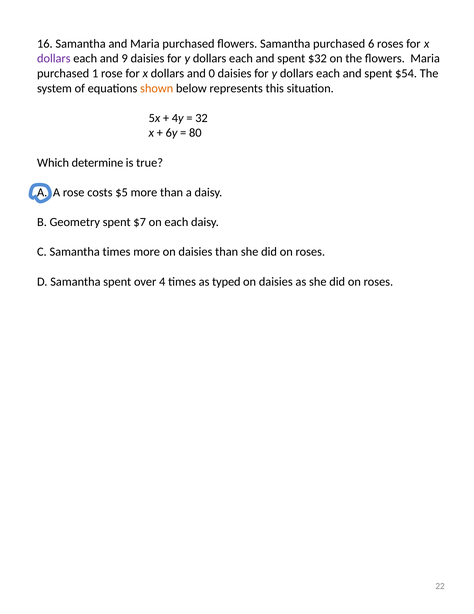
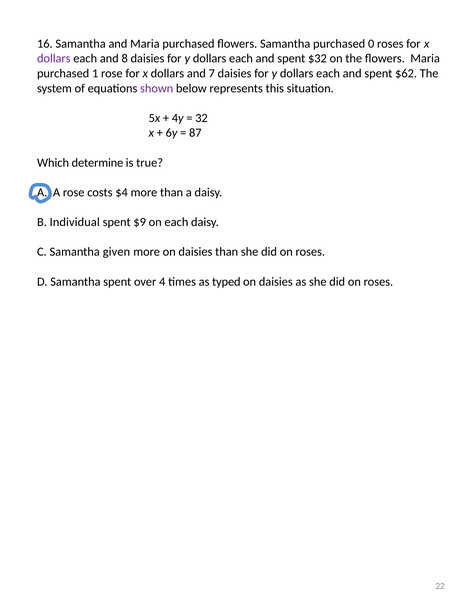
6: 6 -> 0 (371, 44)
9: 9 -> 8 (125, 58)
0: 0 -> 7 (212, 73)
$54: $54 -> $62 (406, 73)
shown colour: orange -> purple (157, 88)
80: 80 -> 87 (195, 133)
$5: $5 -> $4 (122, 192)
Geometry: Geometry -> Individual (75, 222)
$7: $7 -> $9 (140, 222)
Samantha times: times -> given (116, 252)
